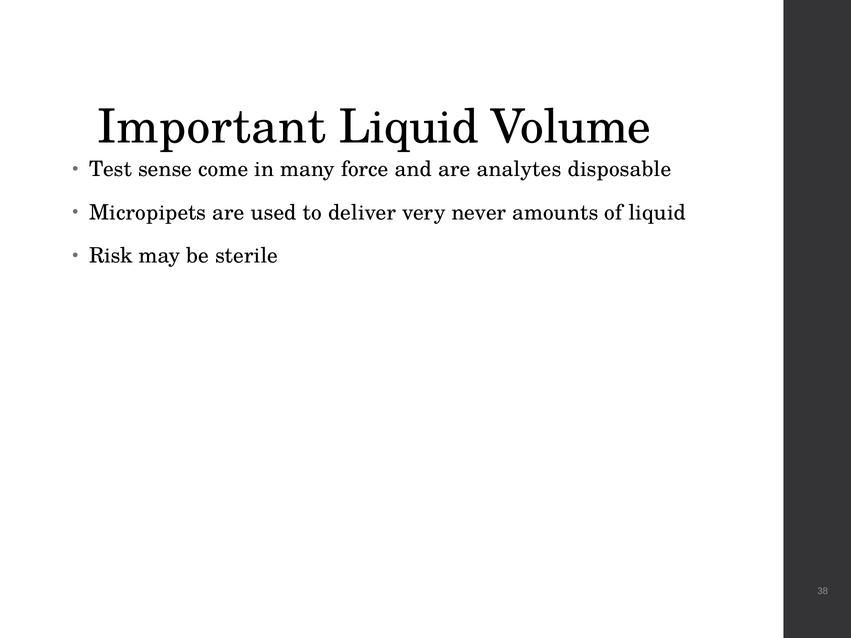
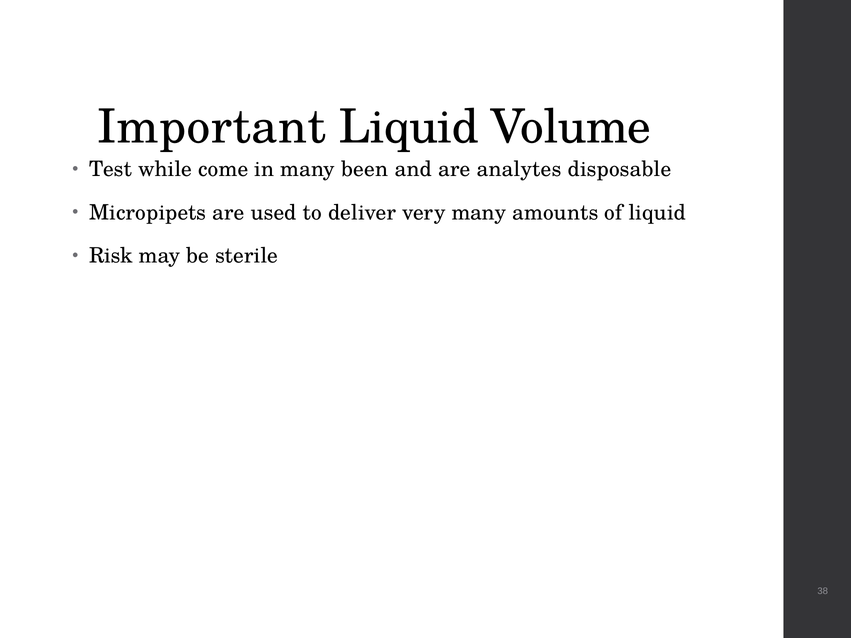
sense: sense -> while (165, 169)
force: force -> been (365, 169)
very never: never -> many (479, 213)
